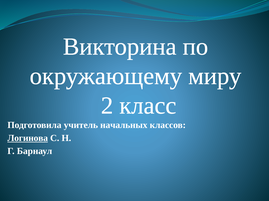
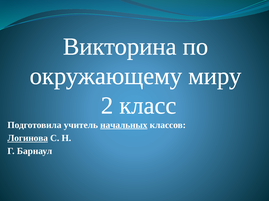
начальных underline: none -> present (124, 125)
